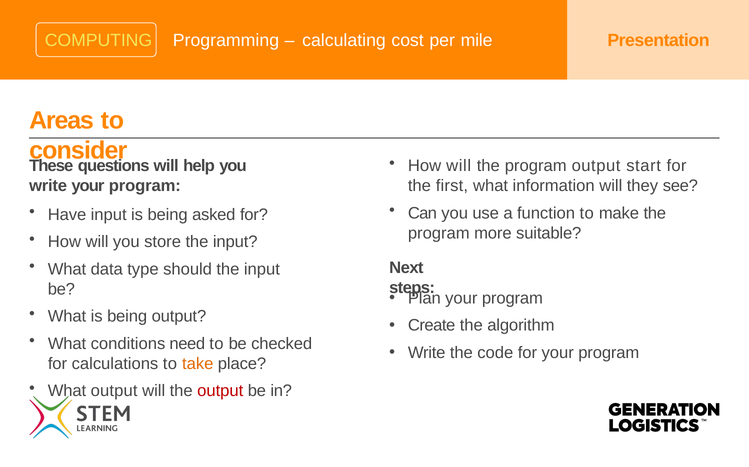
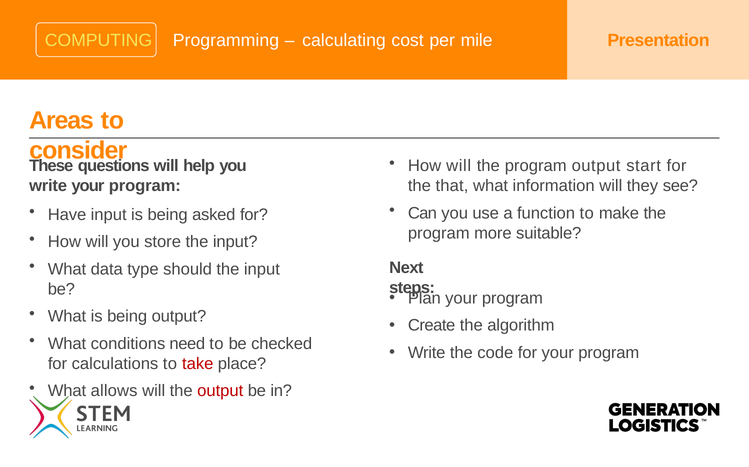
first: first -> that (452, 186)
take colour: orange -> red (198, 364)
What output: output -> allows (114, 391)
